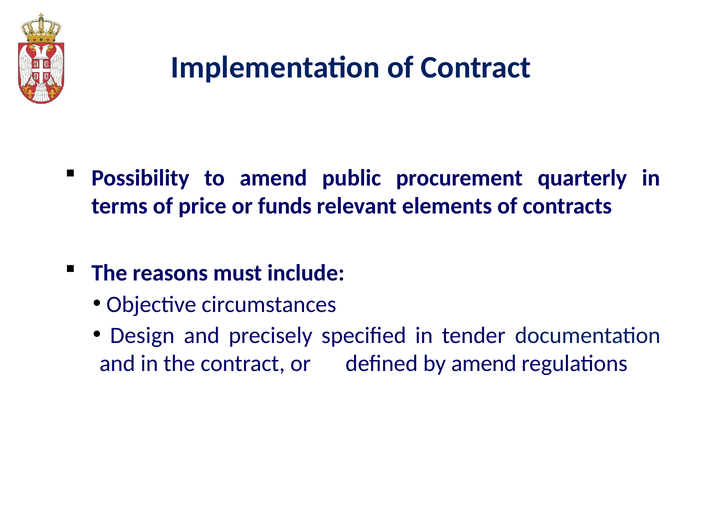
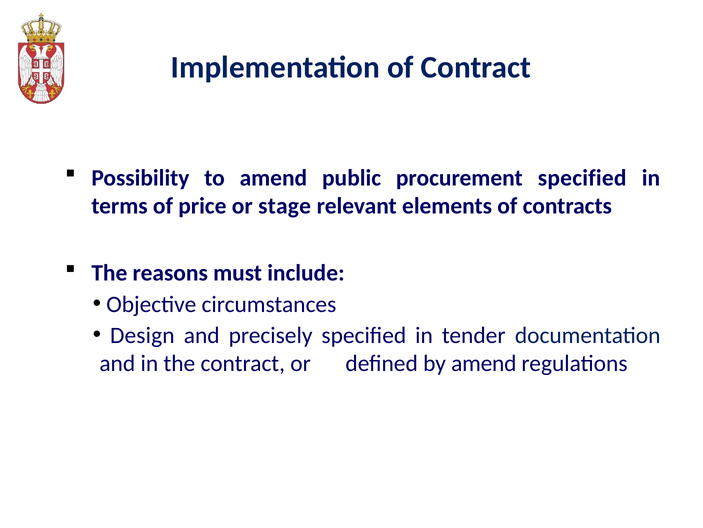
procurement quarterly: quarterly -> specified (582, 178)
funds: funds -> stage (285, 206)
